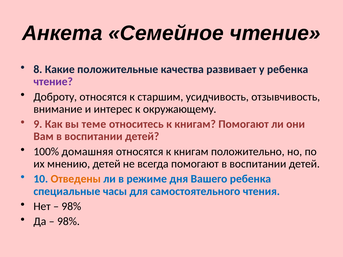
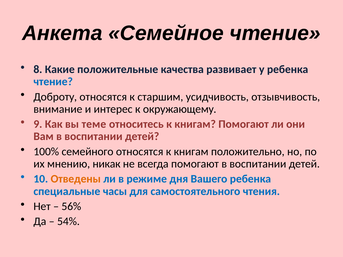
чтение colour: purple -> blue (53, 82)
домашняя: домашняя -> семейного (87, 152)
мнению детей: детей -> никак (107, 164)
98%: 98% -> 56% (71, 207)
98%: 98% -> 54% (68, 222)
